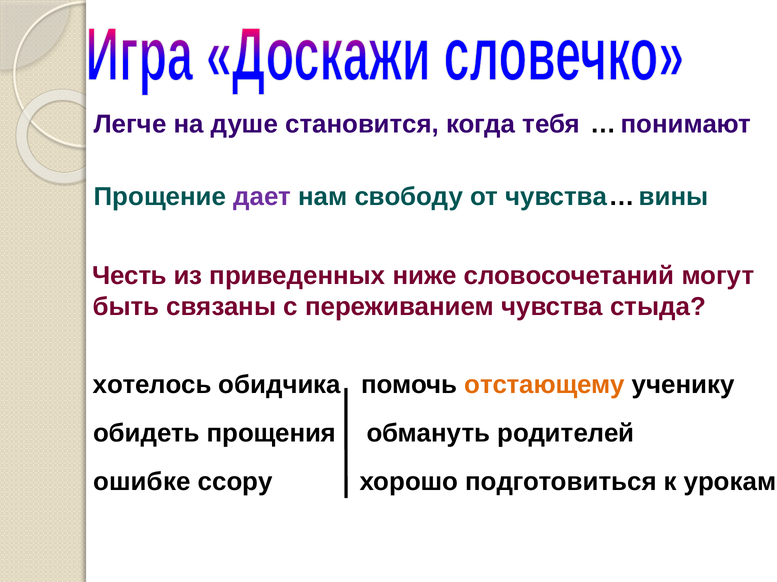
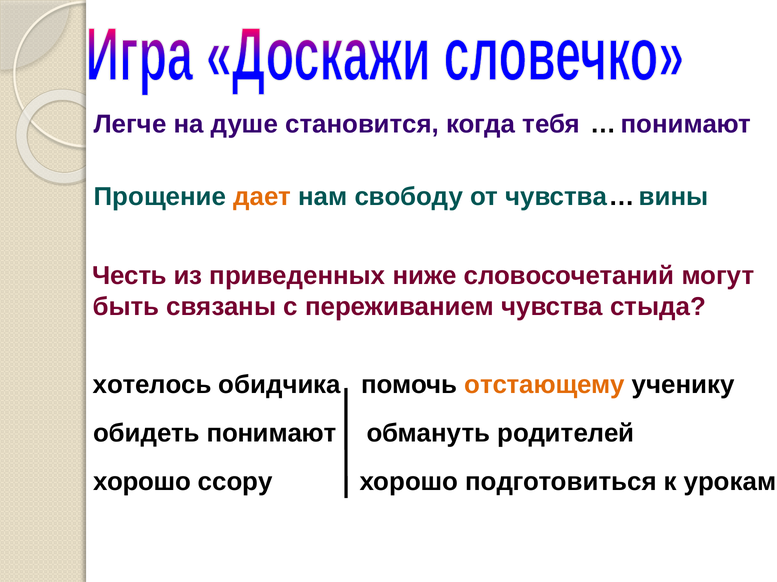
дает colour: purple -> orange (262, 197)
обидеть прощения: прощения -> понимают (271, 434)
ошибке: ошибке -> хорошо (142, 482)
